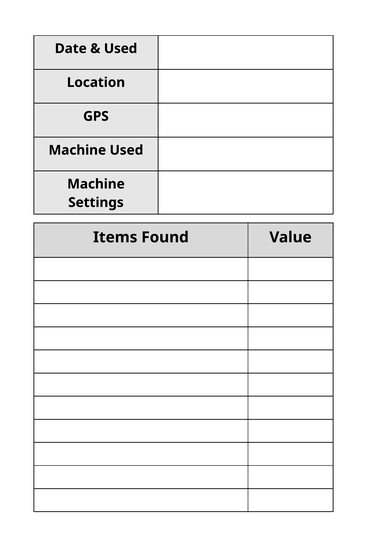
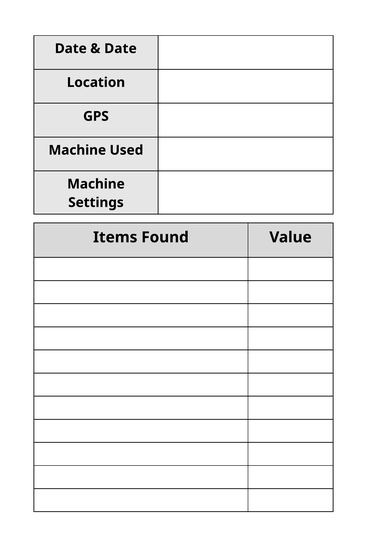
Used: Used -> Date (120, 49)
